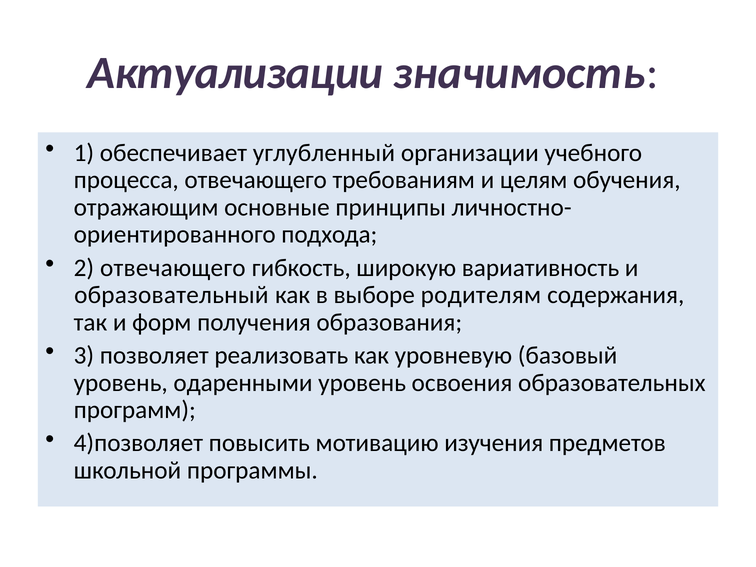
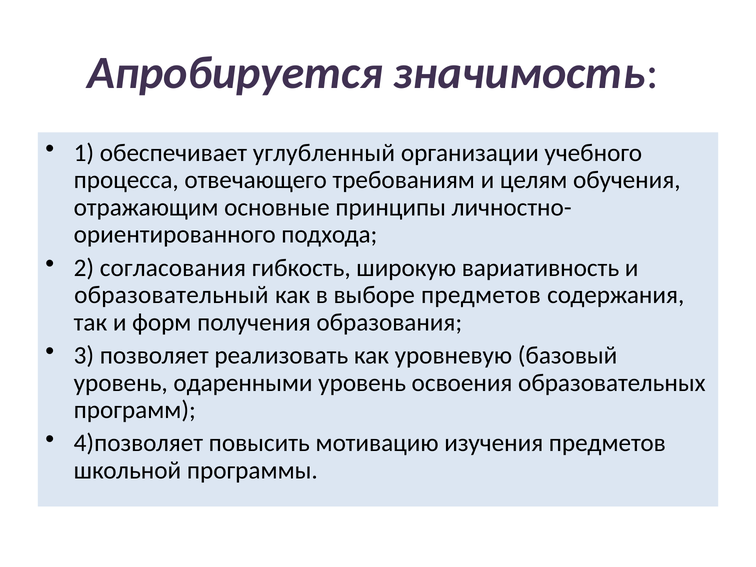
Актуализации: Актуализации -> Апробируется (235, 73)
2 отвечающего: отвечающего -> согласования (173, 268)
выборе родителям: родителям -> предметов (481, 295)
